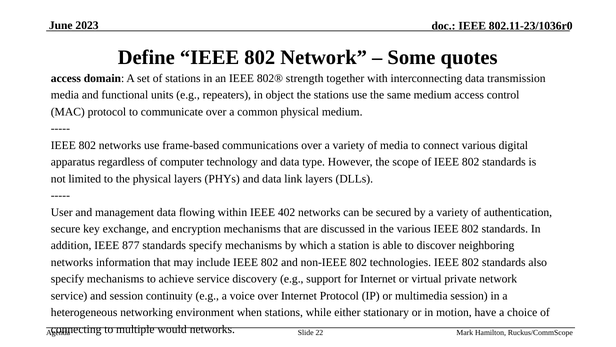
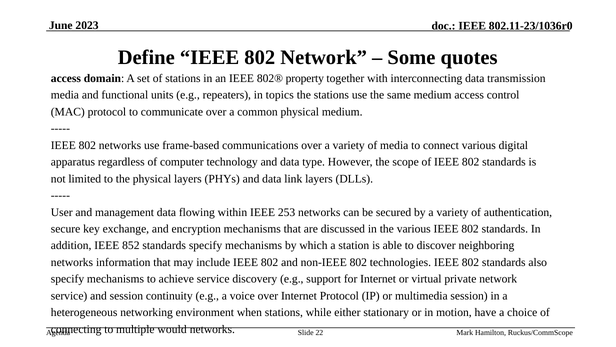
strength: strength -> property (305, 78)
object: object -> topics (280, 95)
402: 402 -> 253 (287, 212)
877: 877 -> 852 (131, 245)
